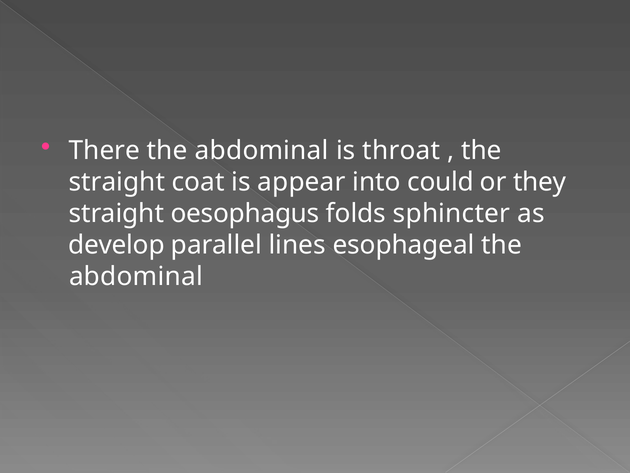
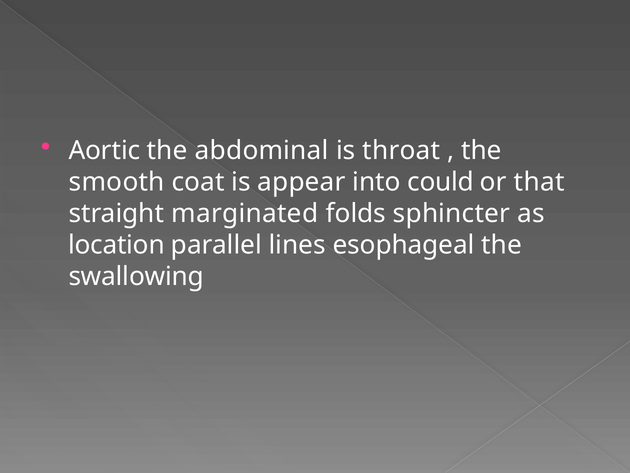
There: There -> Aortic (104, 150)
straight: straight -> smooth (117, 182)
they: they -> that (539, 182)
oesophagus: oesophagus -> marginated (245, 213)
develop: develop -> location (116, 245)
abdominal: abdominal -> swallowing (136, 276)
